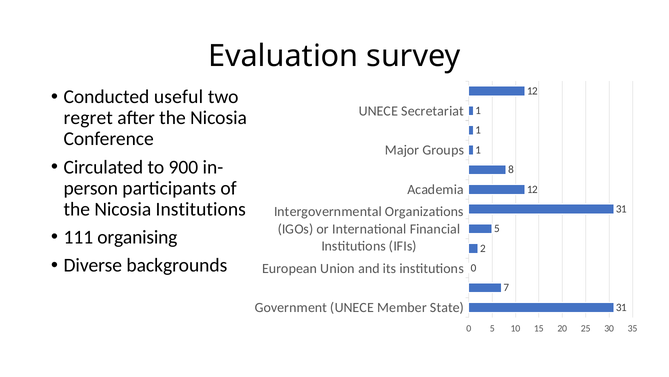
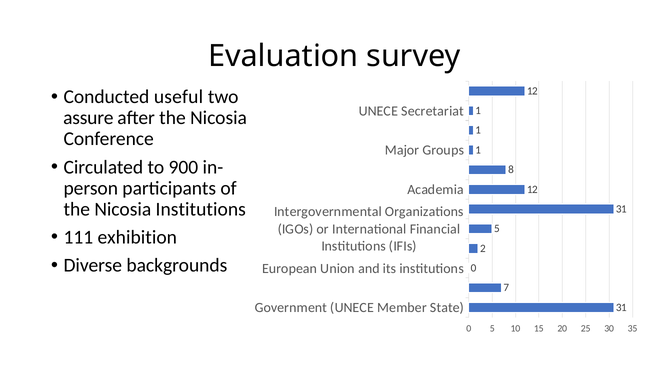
regret: regret -> assure (88, 118)
organising: organising -> exhibition (137, 237)
